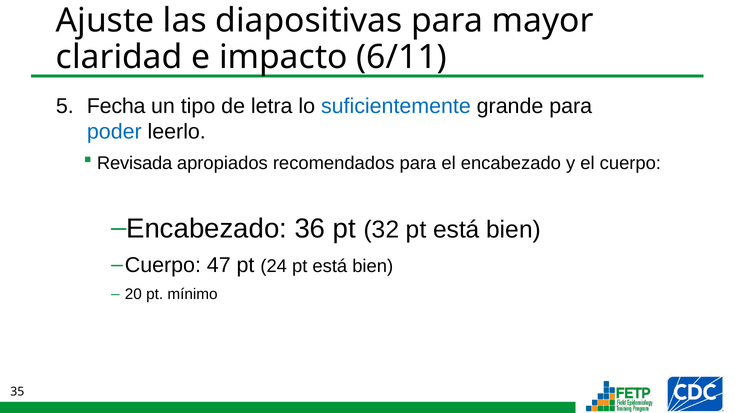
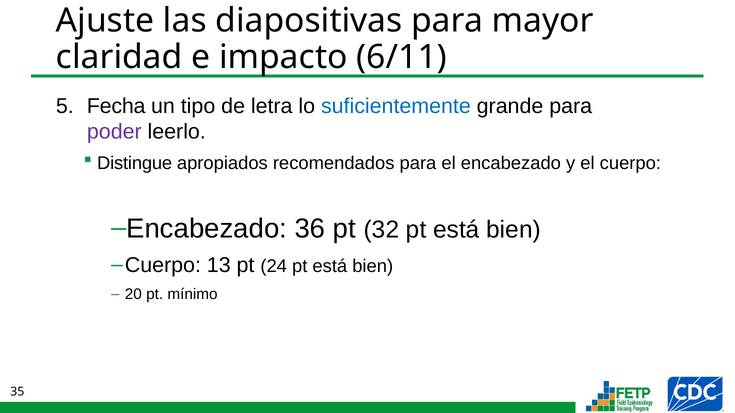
poder colour: blue -> purple (114, 132)
Revisada: Revisada -> Distingue (135, 163)
47: 47 -> 13 (219, 265)
